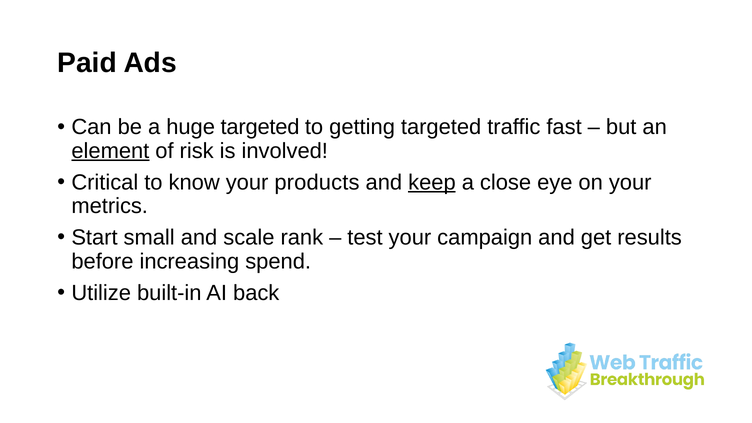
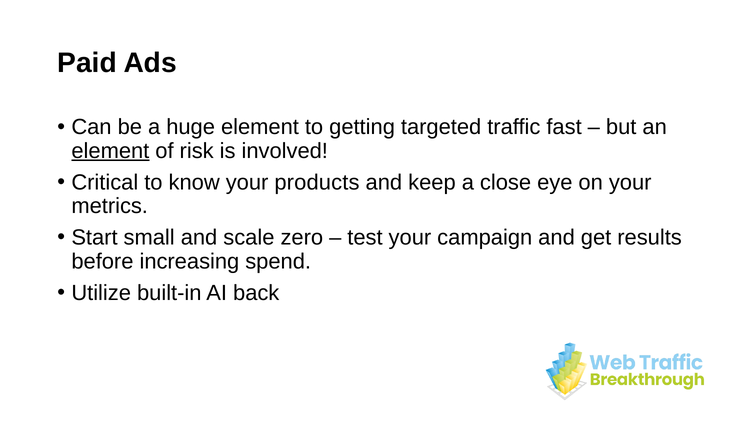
huge targeted: targeted -> element (260, 127)
keep underline: present -> none (432, 182)
rank: rank -> zero (302, 238)
